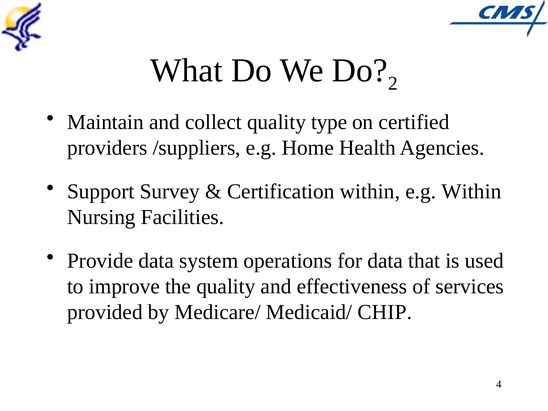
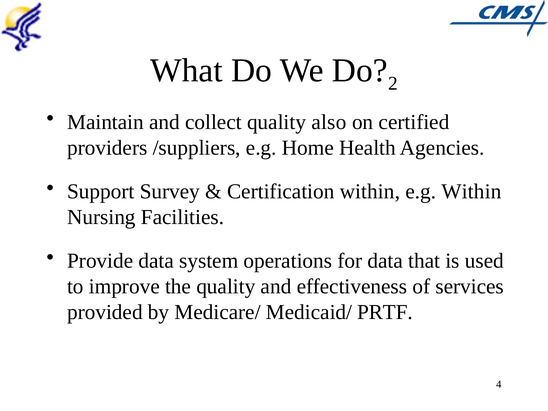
type: type -> also (329, 122)
CHIP: CHIP -> PRTF (385, 312)
